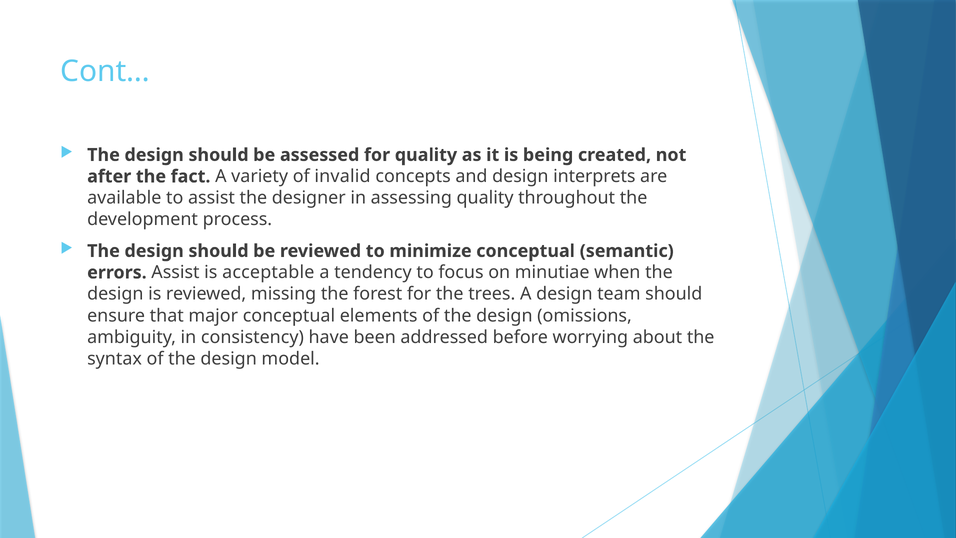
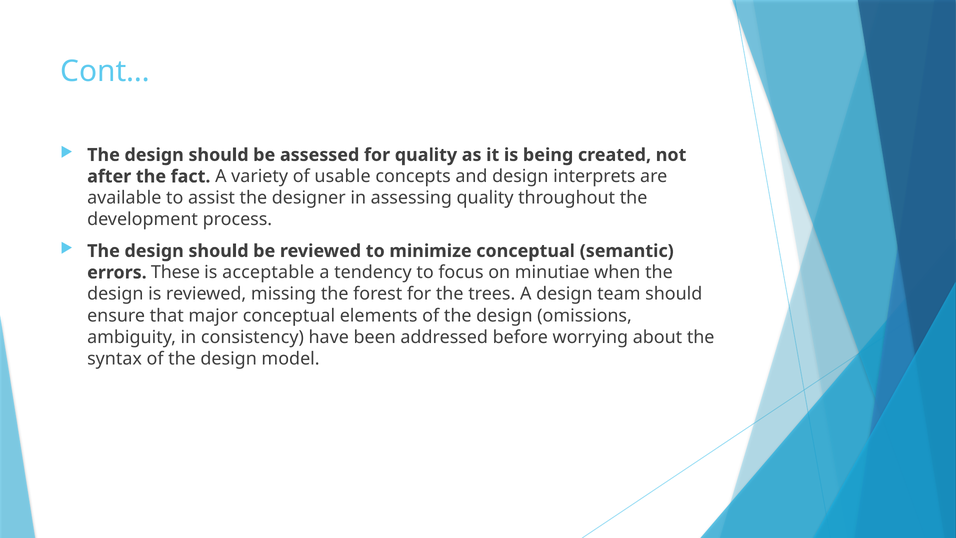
invalid: invalid -> usable (343, 176)
errors Assist: Assist -> These (176, 272)
